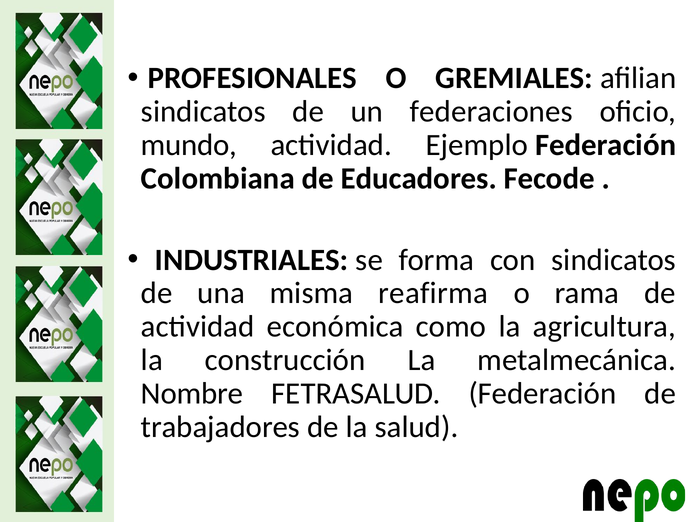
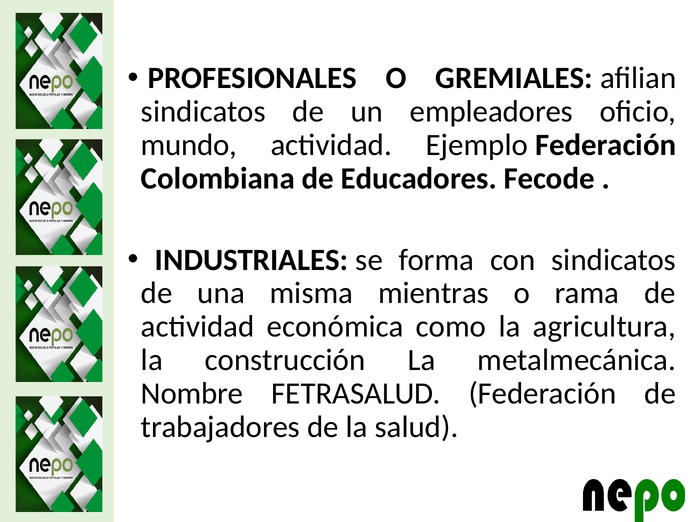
federaciones: federaciones -> empleadores (491, 112)
reafirma: reafirma -> mientras (433, 293)
